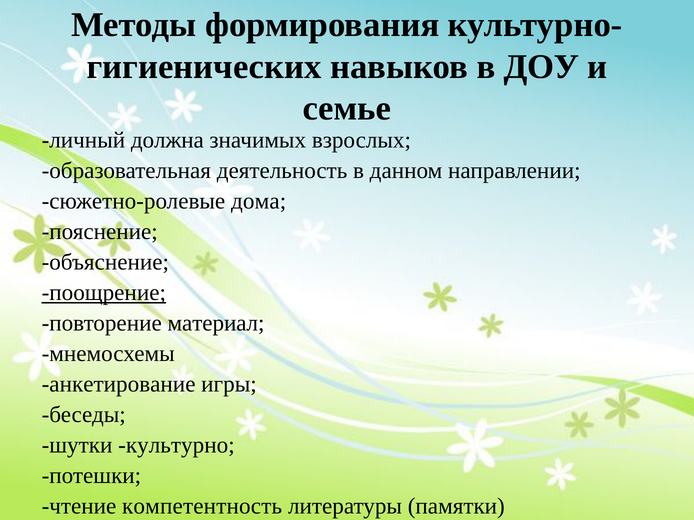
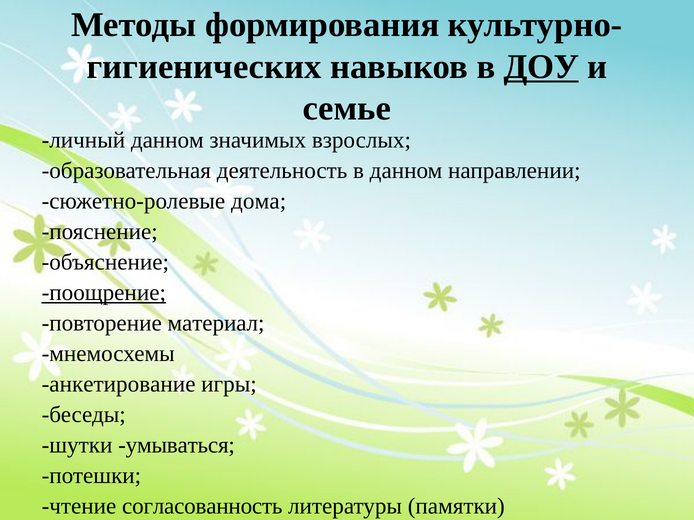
ДОУ underline: none -> present (542, 67)
личный должна: должна -> данном (167, 140)
культурно: культурно -> умываться (177, 446)
компетентность: компетентность -> согласованность (202, 507)
